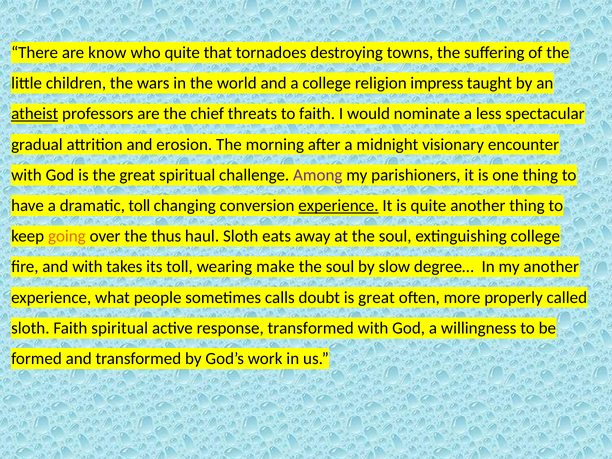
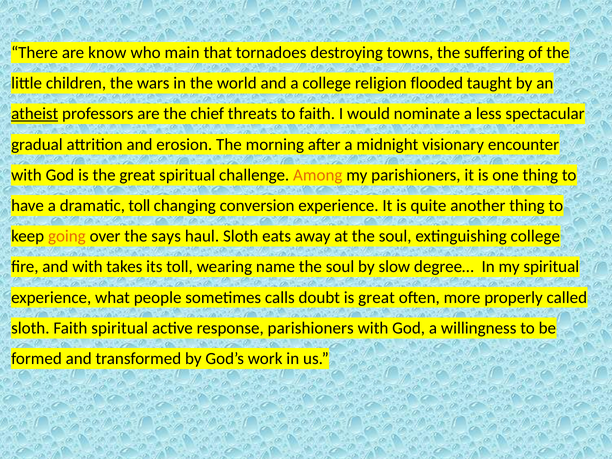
who quite: quite -> main (182, 53)
impress: impress -> flooded (437, 83)
Among colour: purple -> orange (318, 175)
experience underline: present -> none (338, 206)
thus: thus -> says (166, 236)
make: make -> name (276, 267)
my another: another -> spiritual (551, 267)
response transformed: transformed -> parishioners (311, 328)
